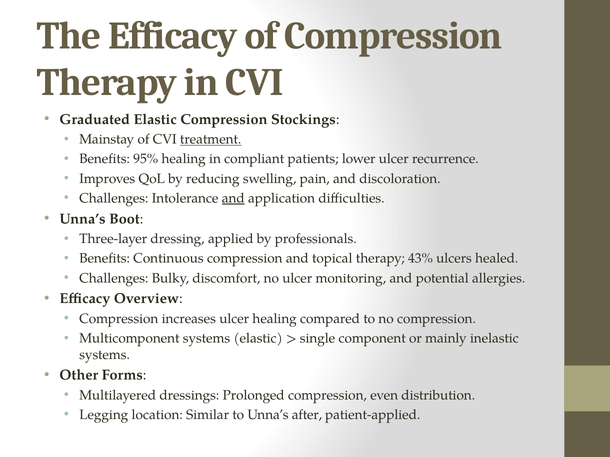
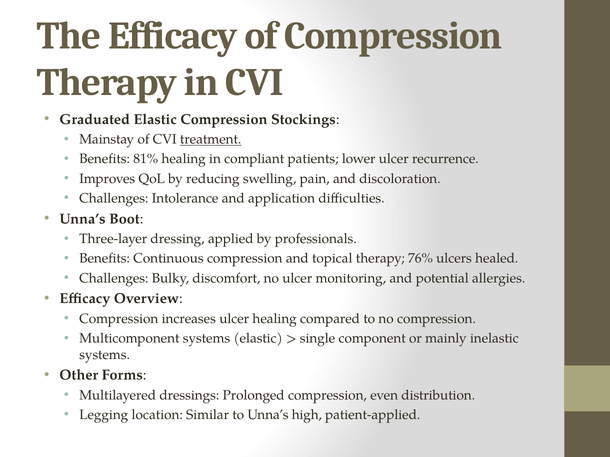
95%: 95% -> 81% (146, 159)
and underline: present -> none (233, 198)
43%: 43% -> 76% (420, 259)
after: after -> high (307, 415)
